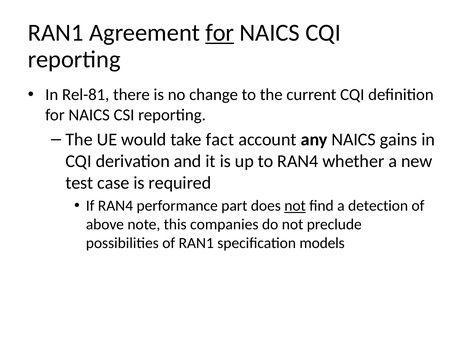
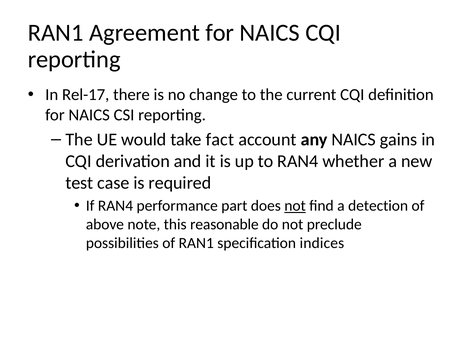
for underline: present -> none (220, 33)
Rel-81: Rel-81 -> Rel-17 (86, 95)
companies: companies -> reasonable (224, 224)
models: models -> indices (322, 243)
